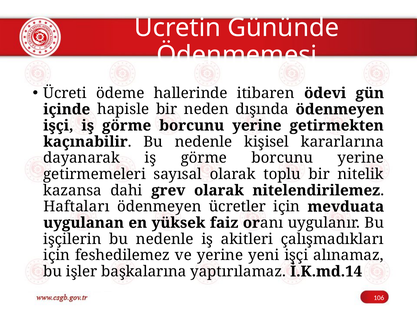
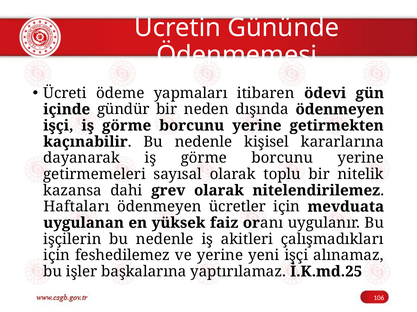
hallerinde: hallerinde -> yapmaları (191, 93)
hapisle: hapisle -> gündür (123, 110)
İ.K.md.14: İ.K.md.14 -> İ.K.md.25 (326, 272)
